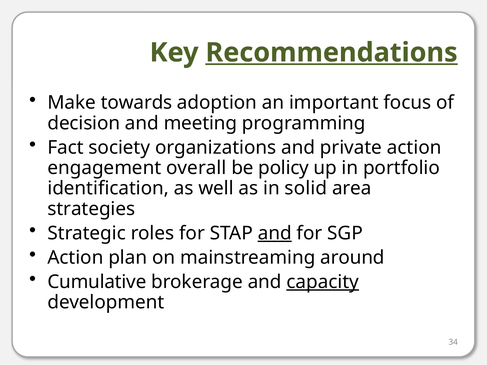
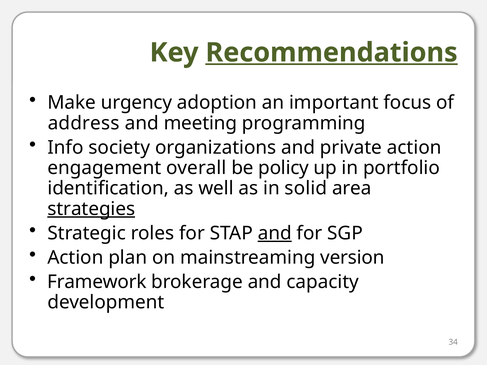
towards: towards -> urgency (137, 103)
decision: decision -> address (84, 123)
Fact: Fact -> Info (66, 148)
strategies underline: none -> present (91, 209)
around: around -> version (352, 258)
Cumulative: Cumulative -> Framework (97, 282)
capacity underline: present -> none (323, 282)
